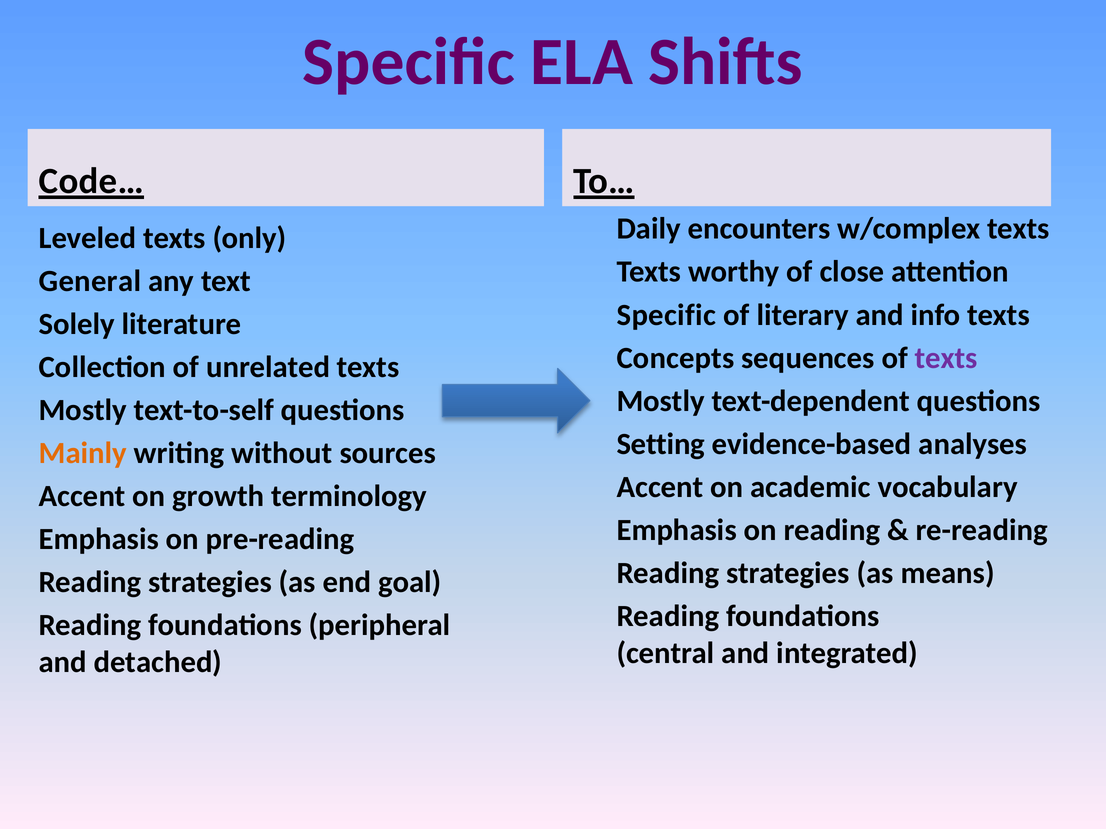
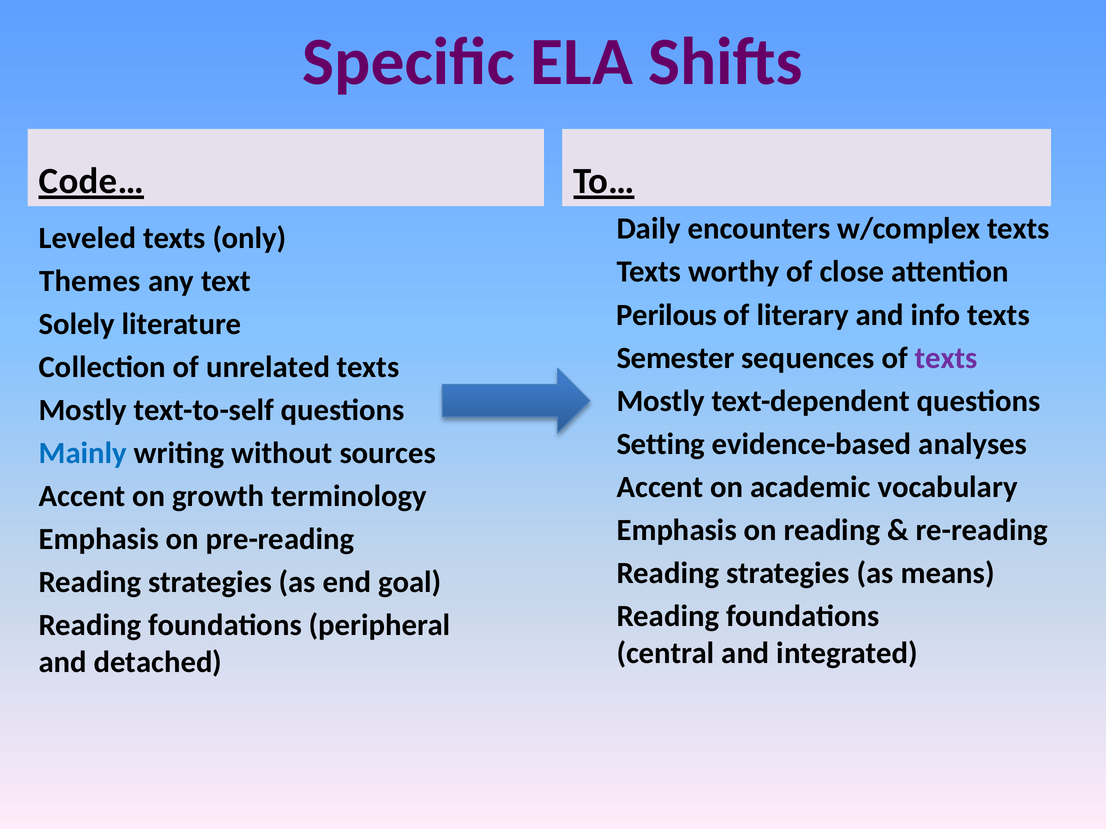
General: General -> Themes (90, 281)
Specific: Specific -> Perilous (667, 315)
Concepts: Concepts -> Semester (676, 358)
Mainly colour: orange -> blue (83, 453)
